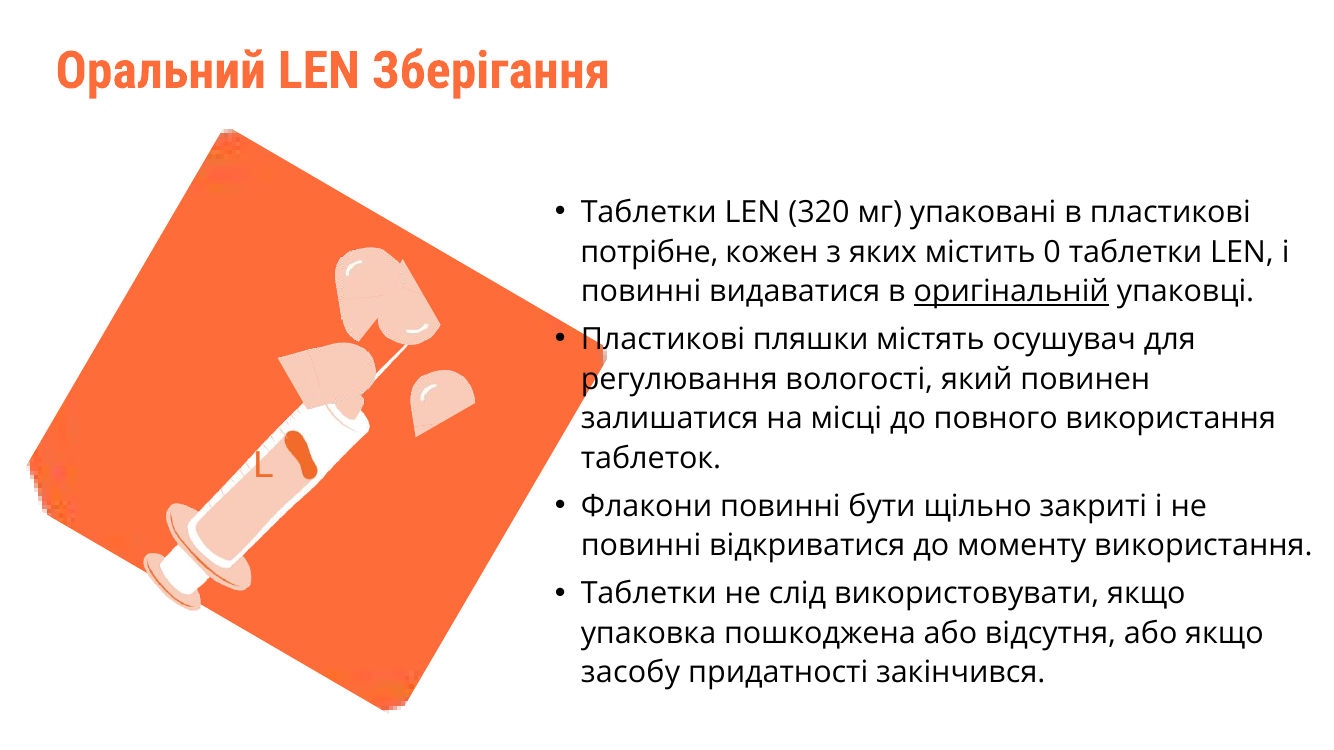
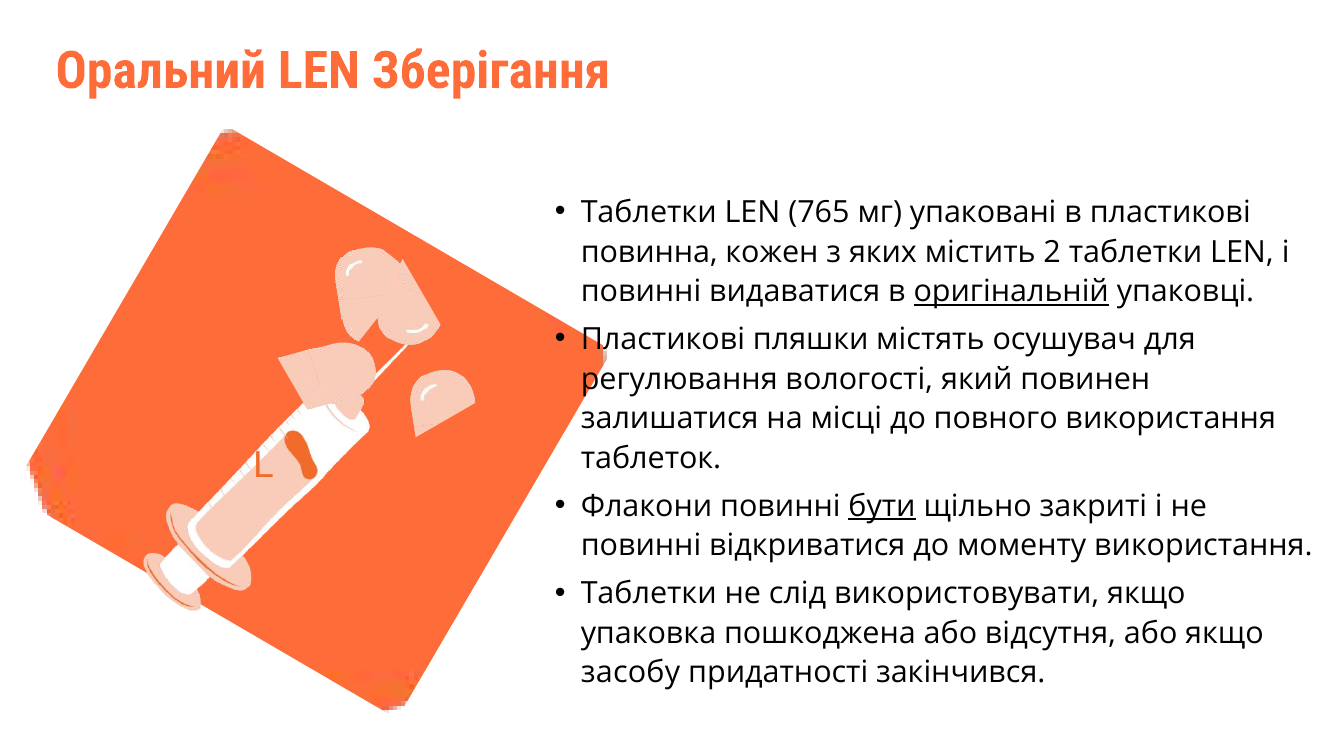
320: 320 -> 765 (819, 213)
потрібне: потрібне -> повинна (649, 252)
0: 0 -> 2 (1052, 252)
бути underline: none -> present (882, 506)
